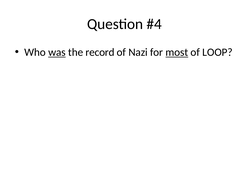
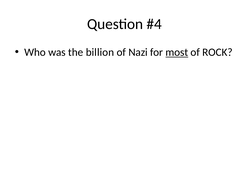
was underline: present -> none (57, 52)
record: record -> billion (100, 52)
LOOP: LOOP -> ROCK (217, 52)
